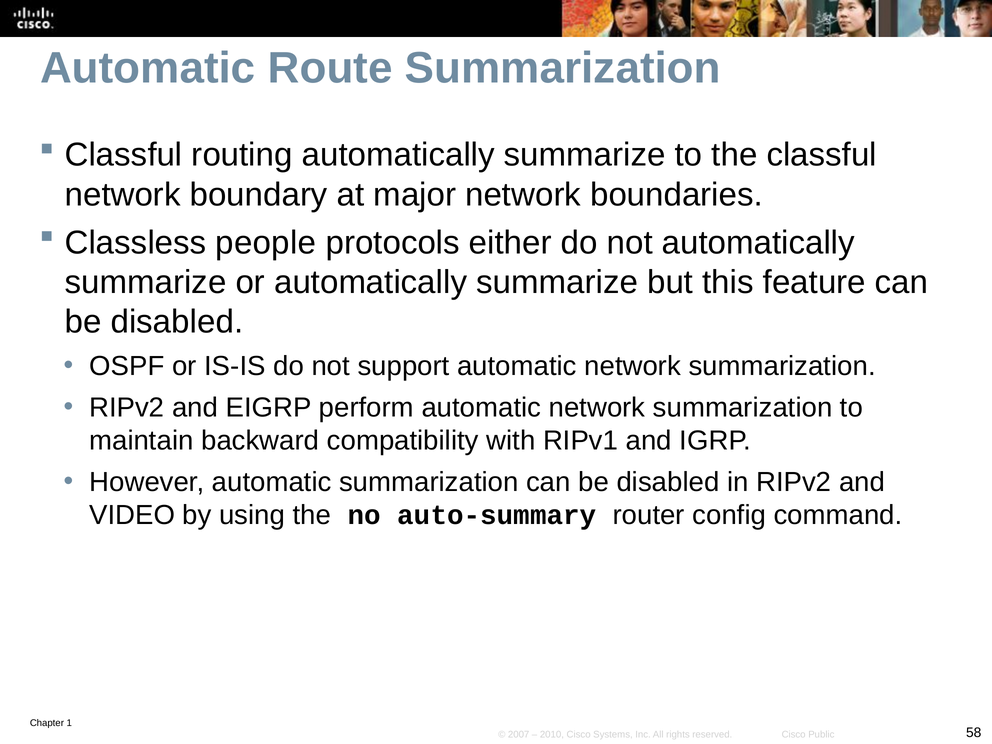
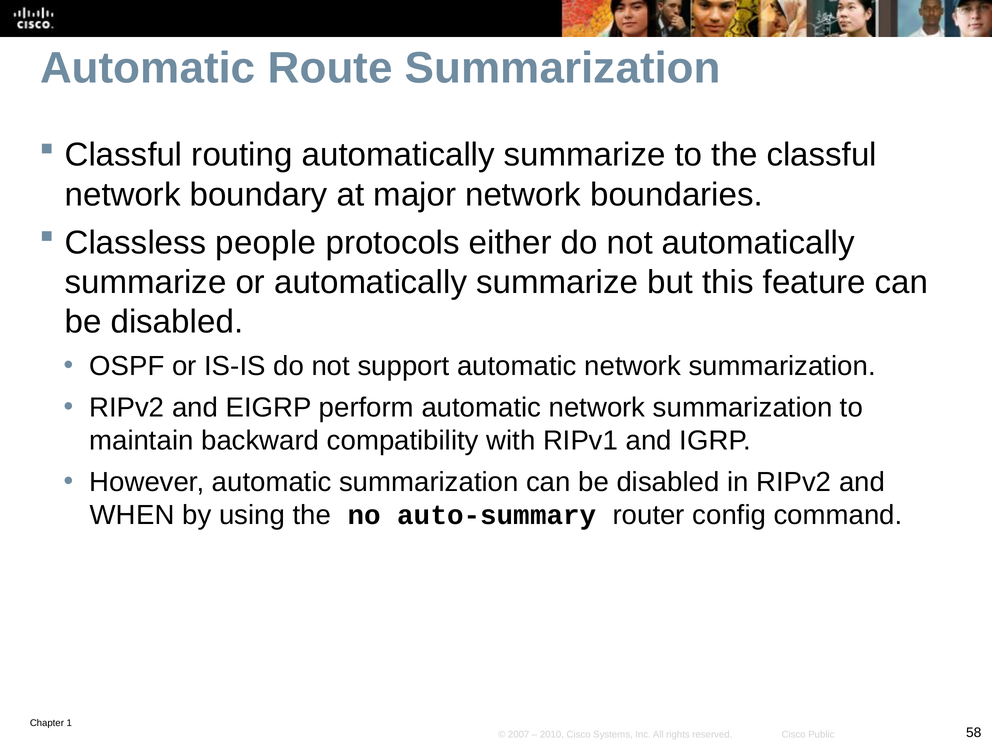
VIDEO: VIDEO -> WHEN (132, 515)
